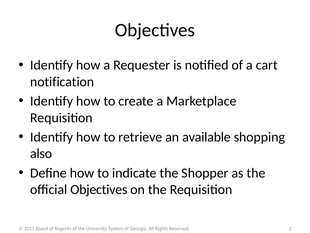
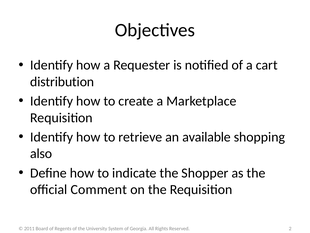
notification: notification -> distribution (62, 82)
official Objectives: Objectives -> Comment (99, 189)
